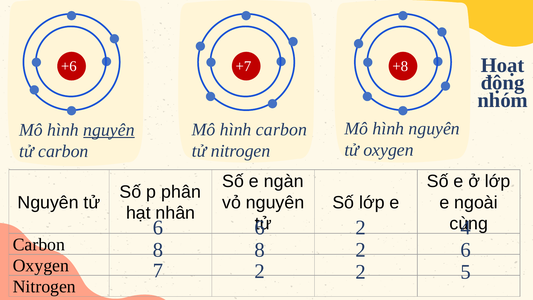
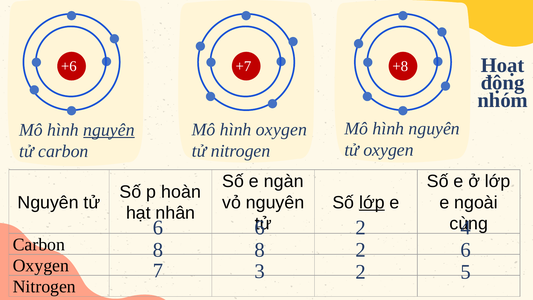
hình carbon: carbon -> oxygen (281, 130)
phân: phân -> hoàn (181, 192)
lớp underline: none -> present (372, 202)
7 2: 2 -> 3 (260, 271)
